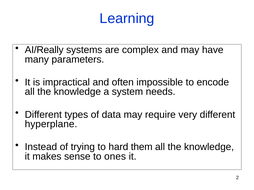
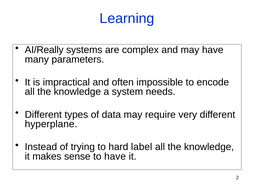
them: them -> label (142, 147)
to ones: ones -> have (115, 157)
